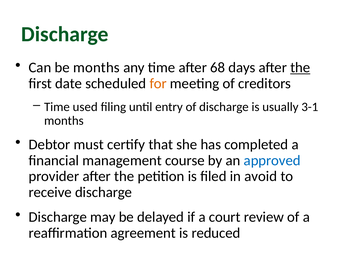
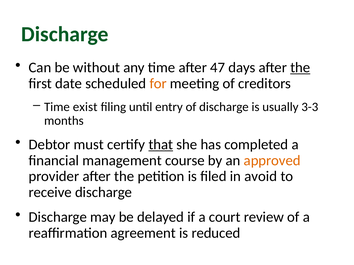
be months: months -> without (97, 68)
68: 68 -> 47 (218, 68)
used: used -> exist (85, 107)
3-1: 3-1 -> 3-3 (310, 107)
that underline: none -> present (161, 145)
approved colour: blue -> orange (272, 161)
